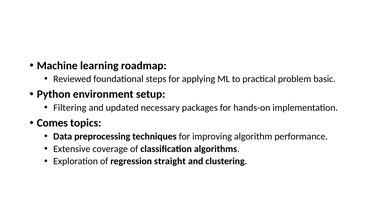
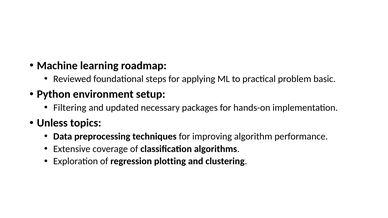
Comes: Comes -> Unless (52, 123)
straight: straight -> plotting (170, 161)
